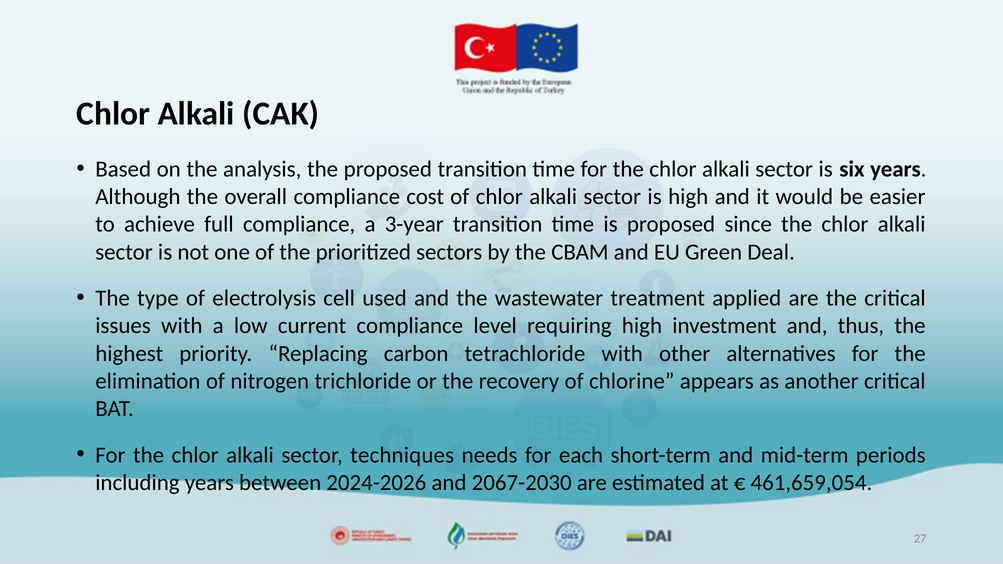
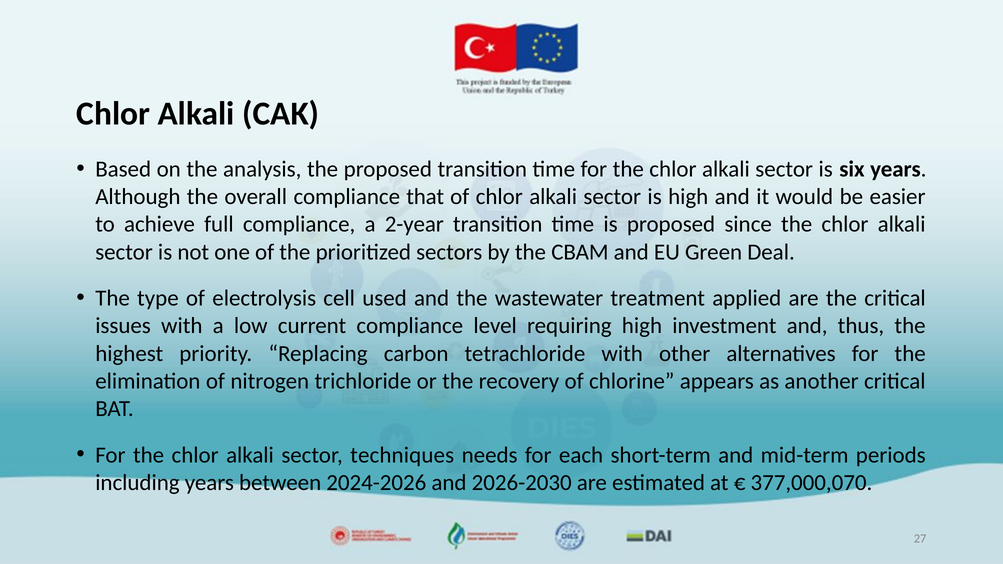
cost: cost -> that (425, 197)
3-year: 3-year -> 2-year (414, 224)
2067-2030: 2067-2030 -> 2026-2030 (522, 483)
461,659,054: 461,659,054 -> 377,000,070 (811, 483)
